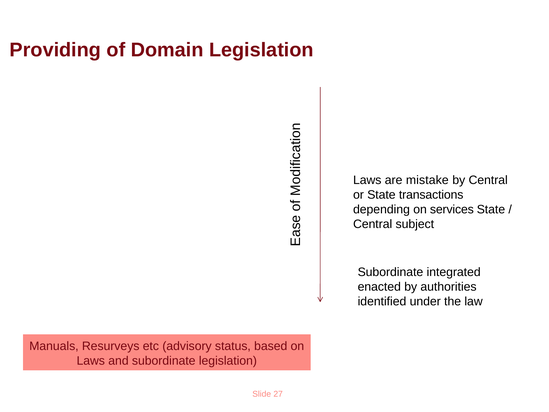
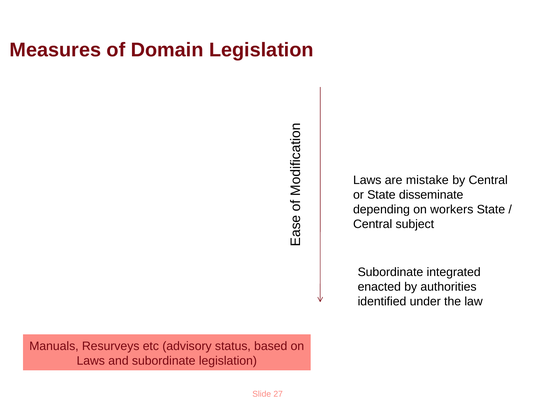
Providing: Providing -> Measures (55, 50)
transactions: transactions -> disseminate (431, 195)
services: services -> workers (452, 209)
